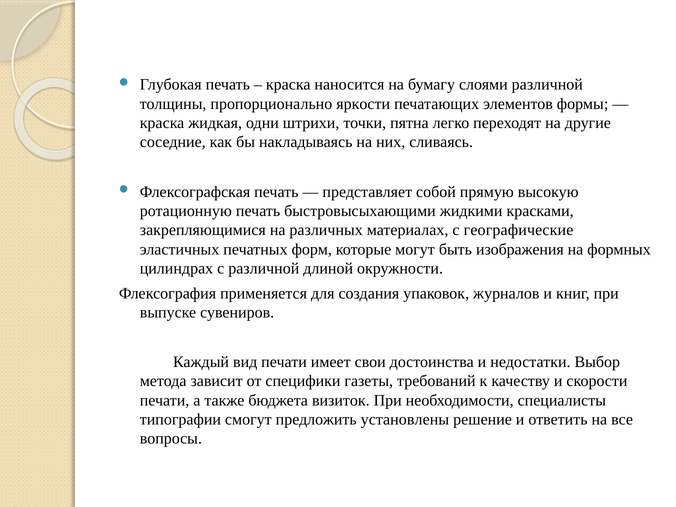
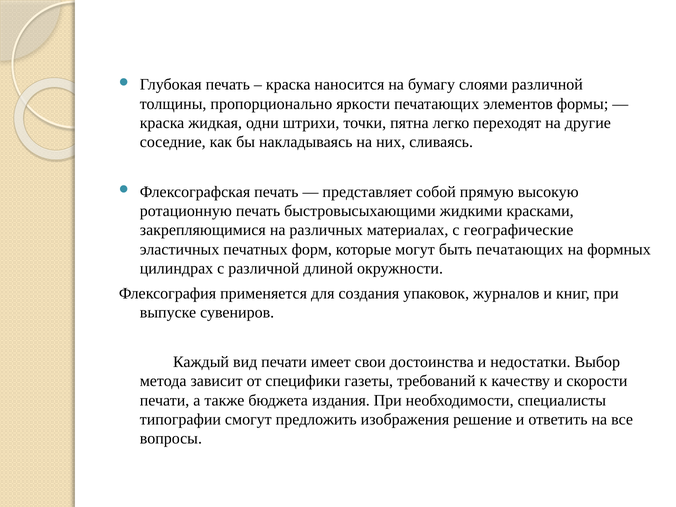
быть изображения: изображения -> печатающих (520, 249)
визиток: визиток -> издания (341, 400)
установлены: установлены -> изображения (405, 420)
